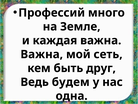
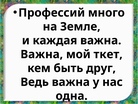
сеть: сеть -> ткет (108, 54)
Ведь будем: будем -> важна (71, 82)
